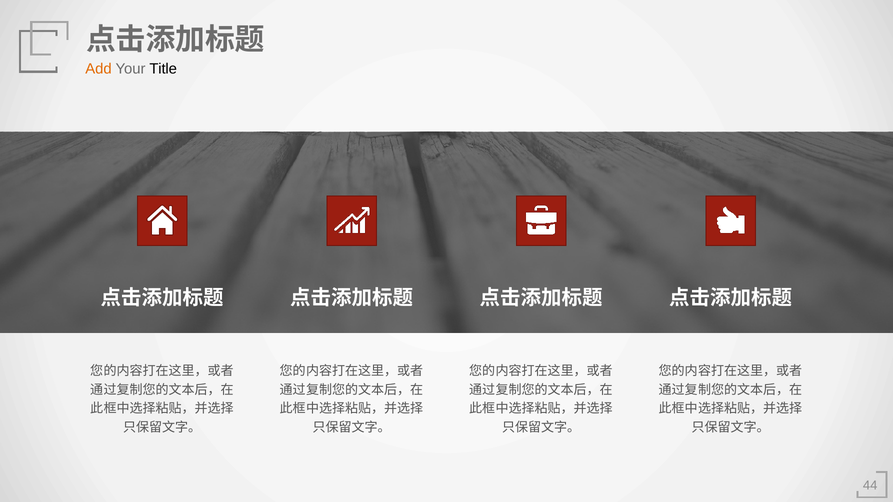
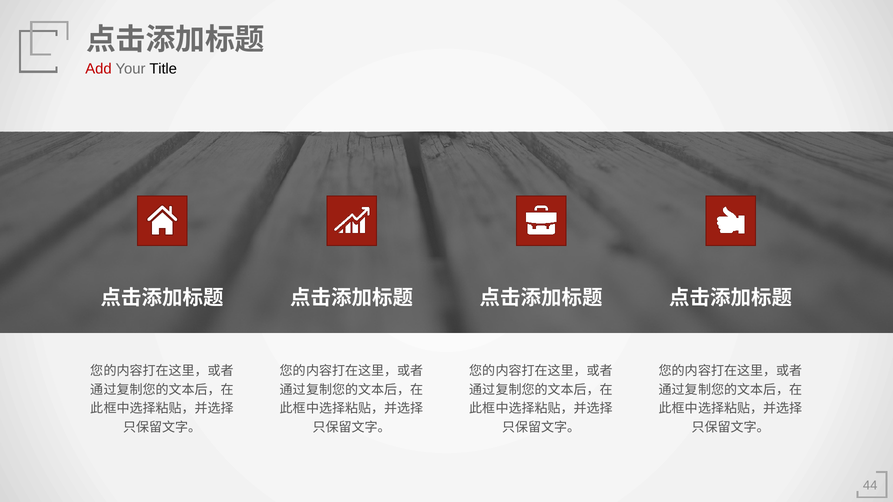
Add colour: orange -> red (99, 69)
